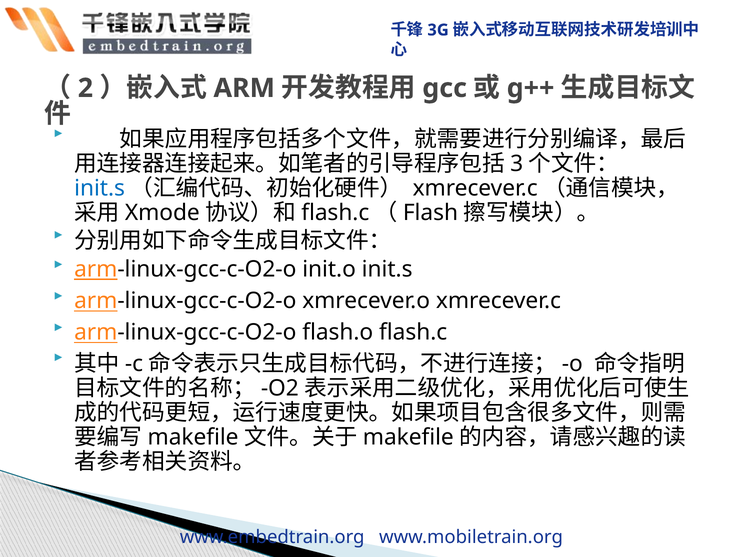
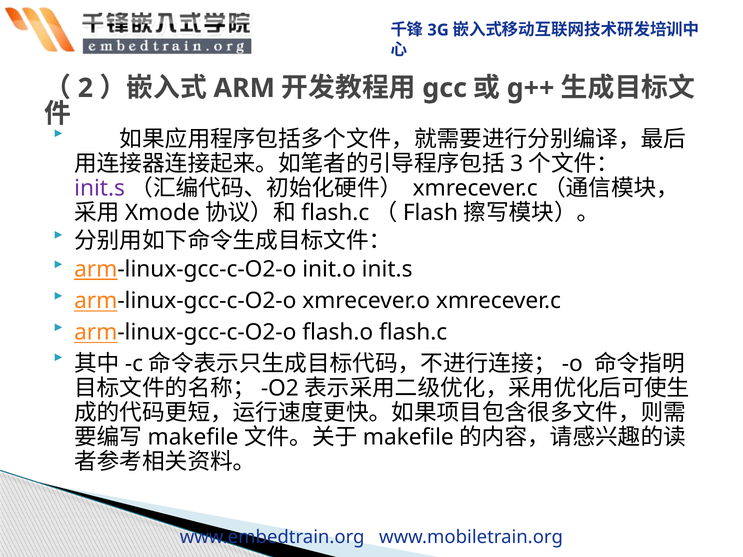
init.s colour: blue -> purple (100, 188)
